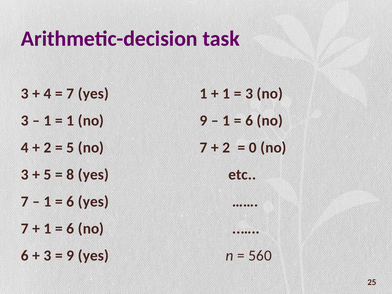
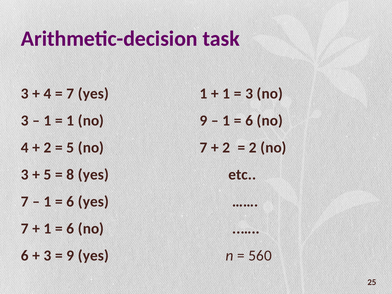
0: 0 -> 2 (253, 148)
